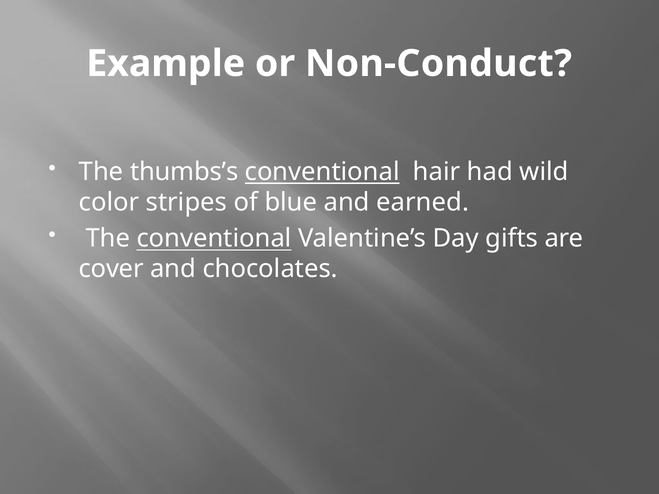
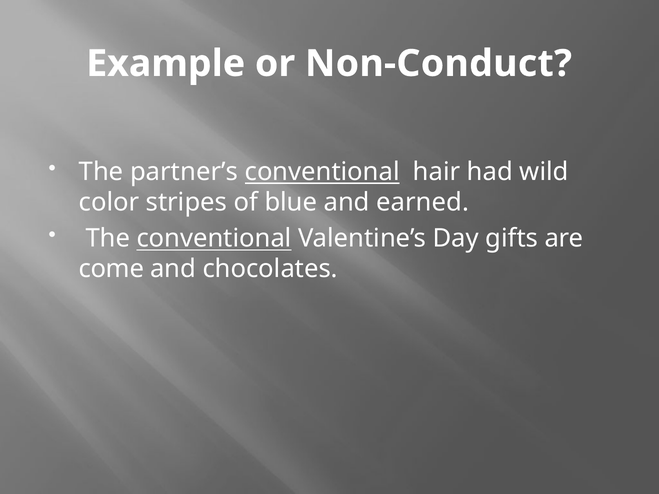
thumbs’s: thumbs’s -> partner’s (184, 172)
cover: cover -> come (111, 269)
